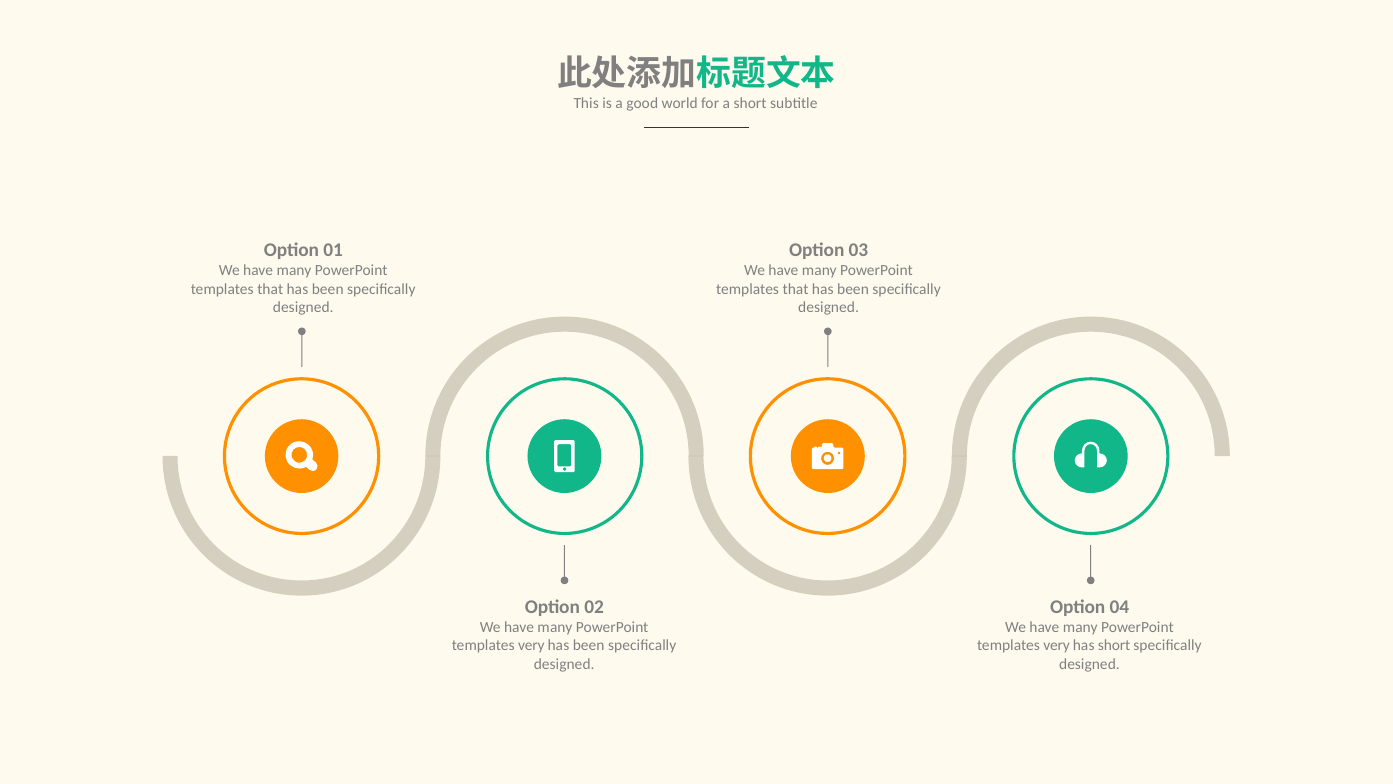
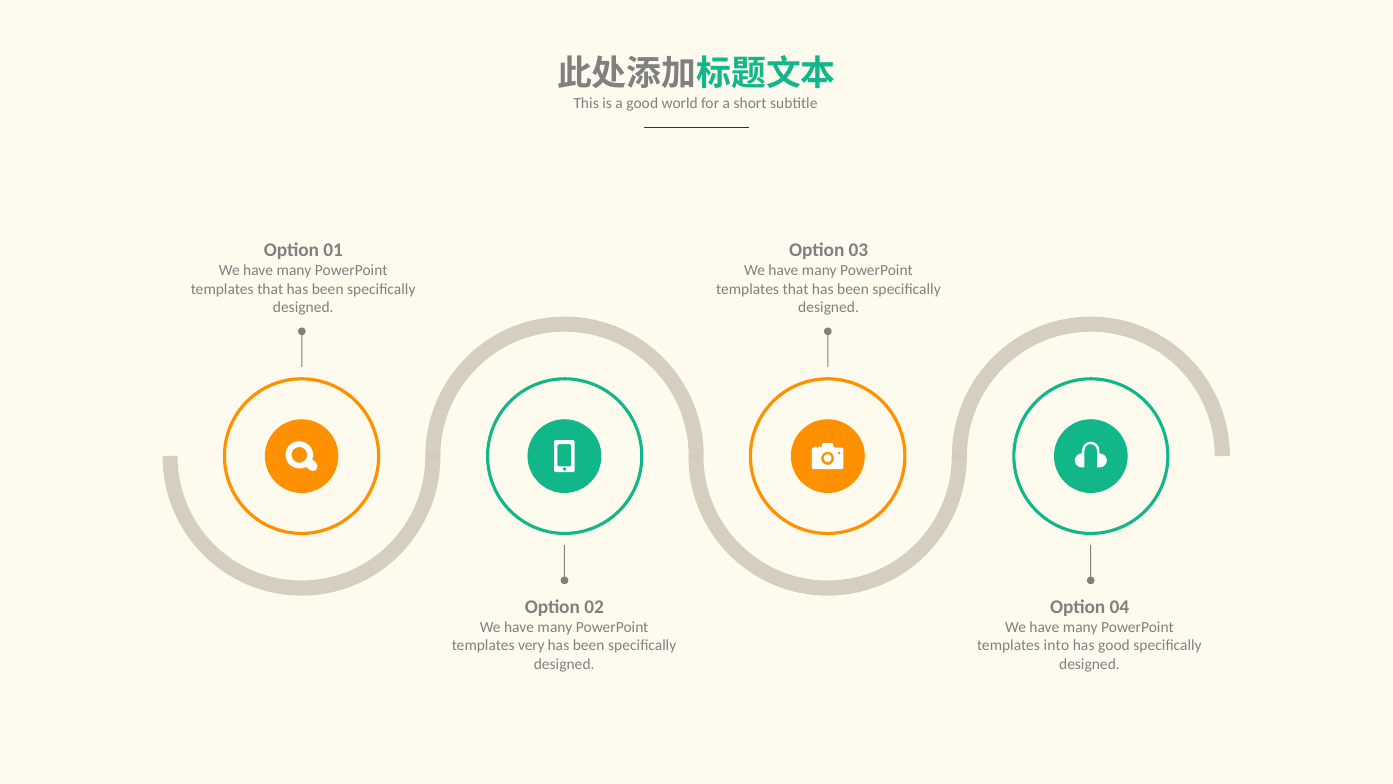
very: very -> into (1056, 645)
has short: short -> good (1114, 645)
